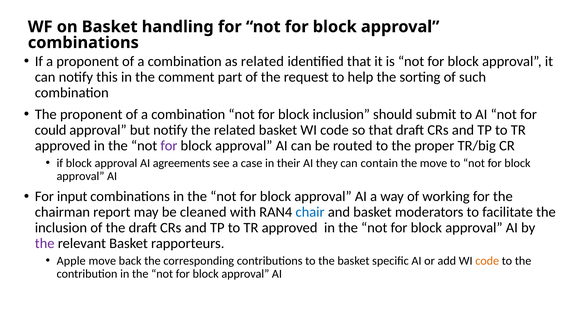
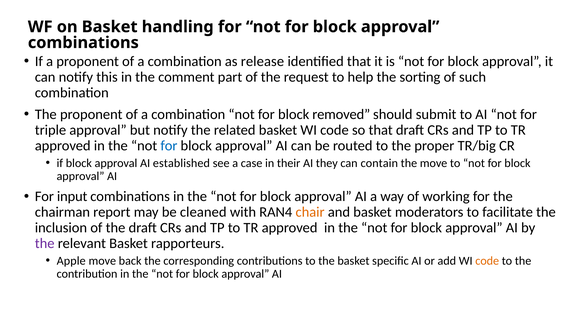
as related: related -> release (262, 62)
block inclusion: inclusion -> removed (341, 115)
could: could -> triple (50, 130)
for colour: purple -> blue (169, 146)
agreements: agreements -> established (181, 163)
chair colour: blue -> orange (310, 212)
